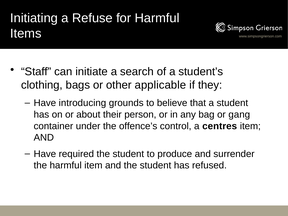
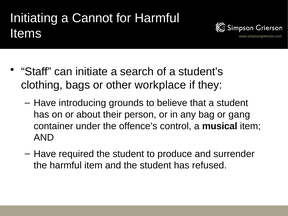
Refuse: Refuse -> Cannot (92, 18)
applicable: applicable -> workplace (160, 85)
centres: centres -> musical (220, 126)
